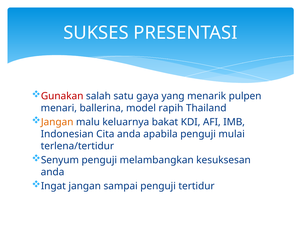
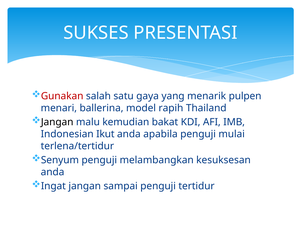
Jangan colour: orange -> black (57, 122)
keluarnya: keluarnya -> kemudian (126, 122)
Cita: Cita -> Ikut (105, 134)
